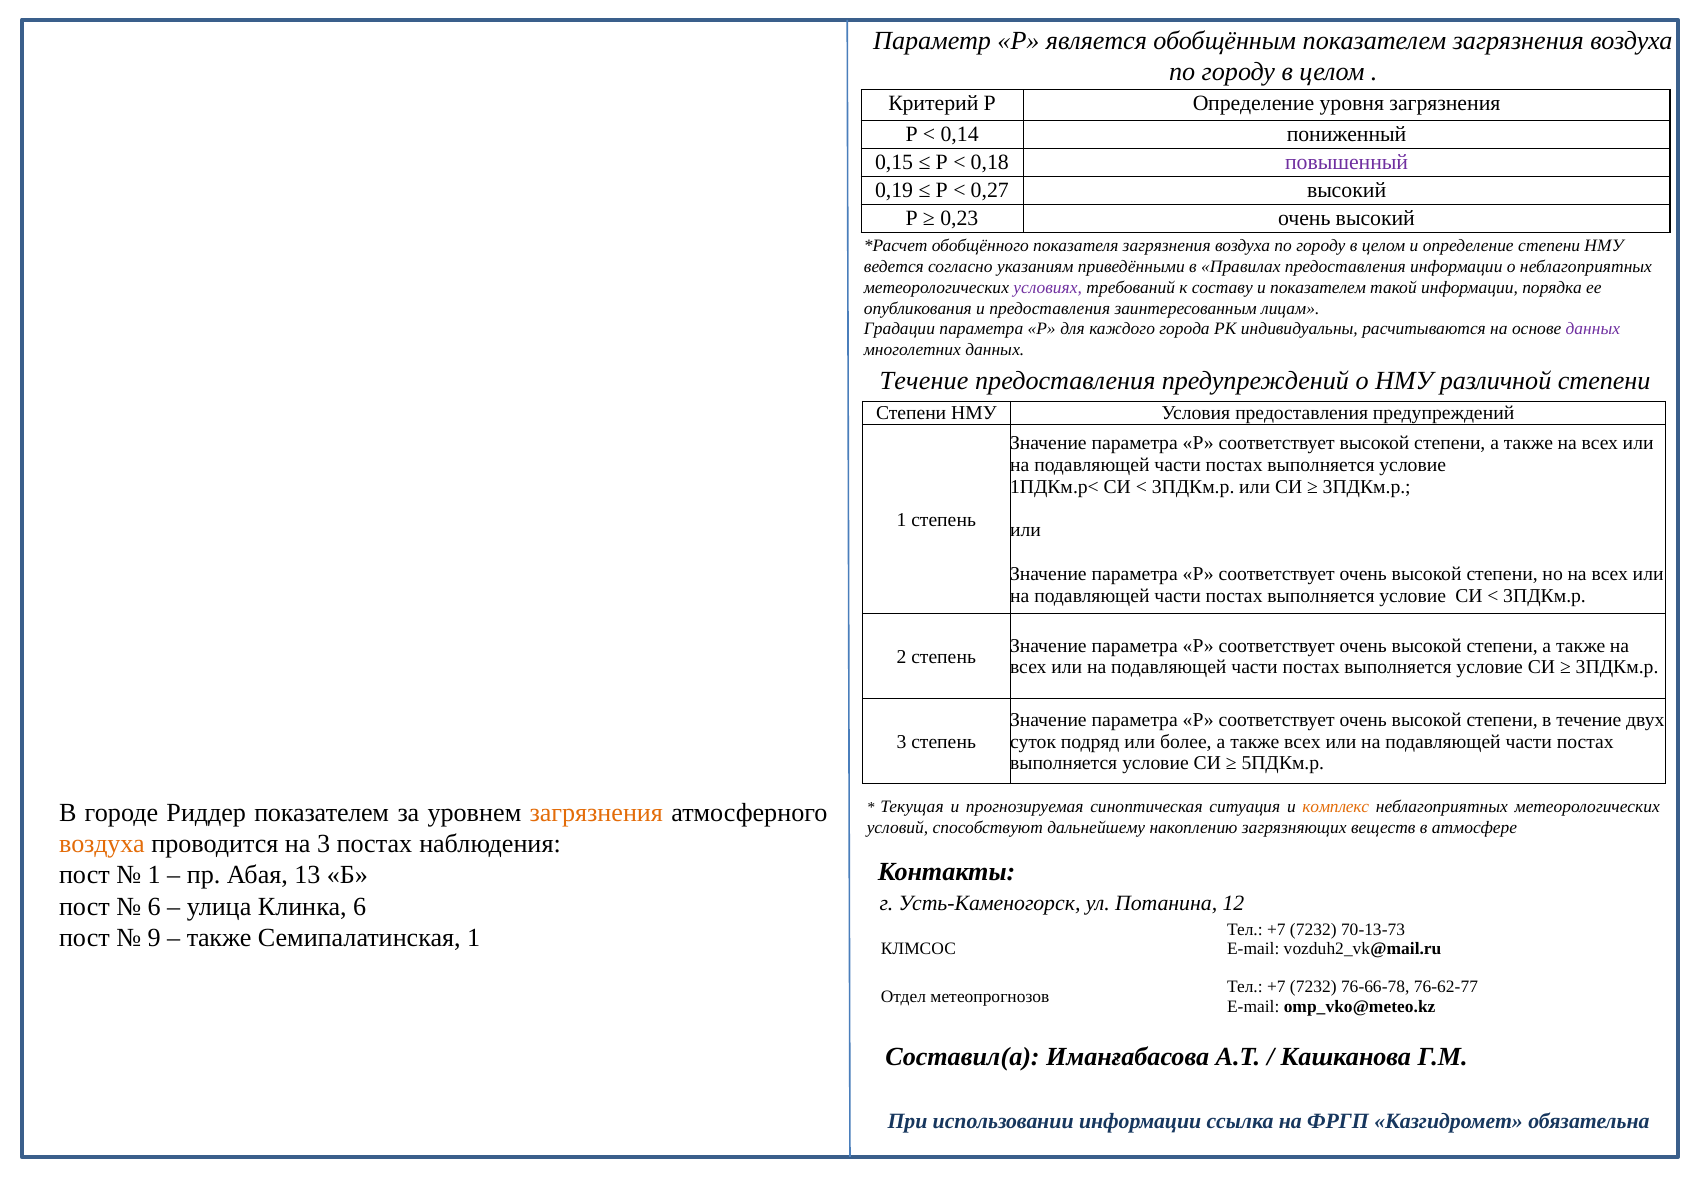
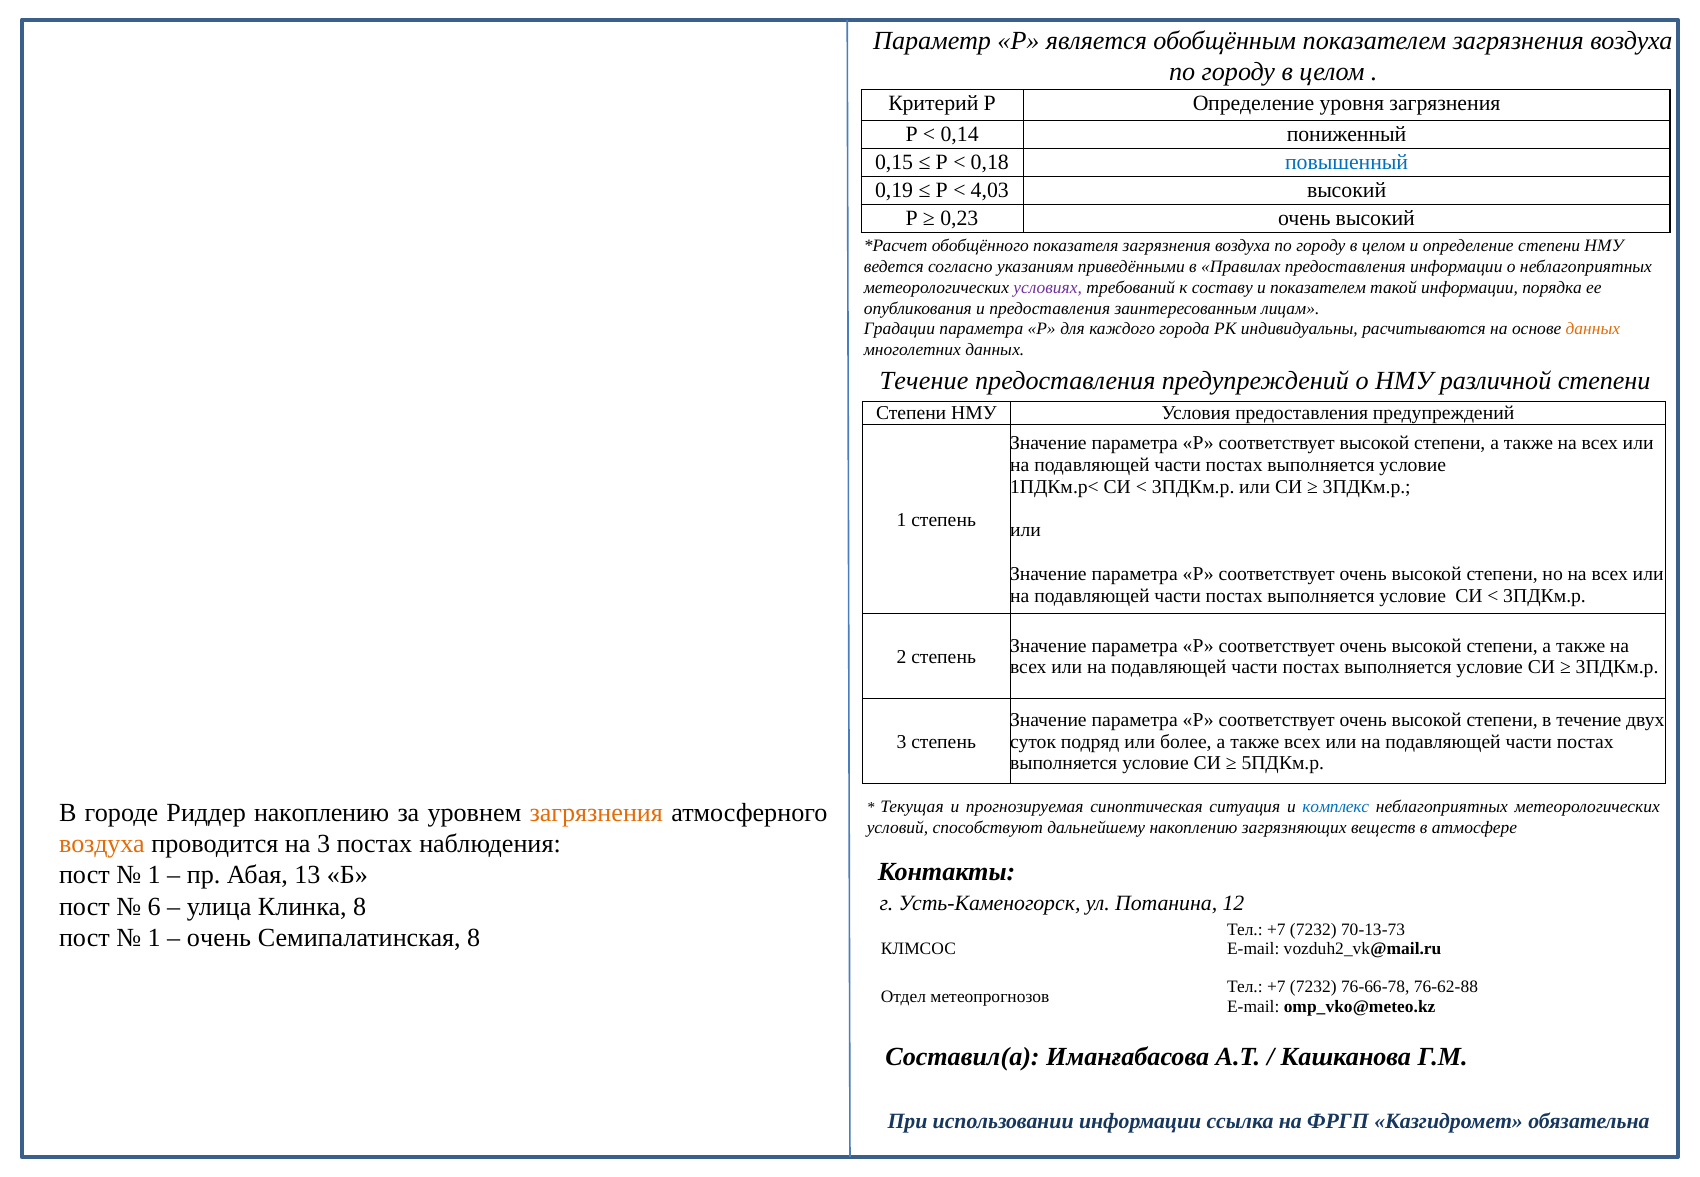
повышенный colour: purple -> blue (1347, 162)
0,27: 0,27 -> 4,03 (990, 190)
данных colour: purple -> orange (1593, 329)
Риддер показателем: показателем -> накоплению (322, 812)
комплекс colour: orange -> blue (1336, 807)
Клинка 6: 6 -> 8 (360, 907)
9: 9 -> 1 (154, 938)
также: также -> очень (219, 938)
Семипалатинская 1: 1 -> 8 (474, 938)
76-62-77: 76-62-77 -> 76-62-88 (1446, 987)
